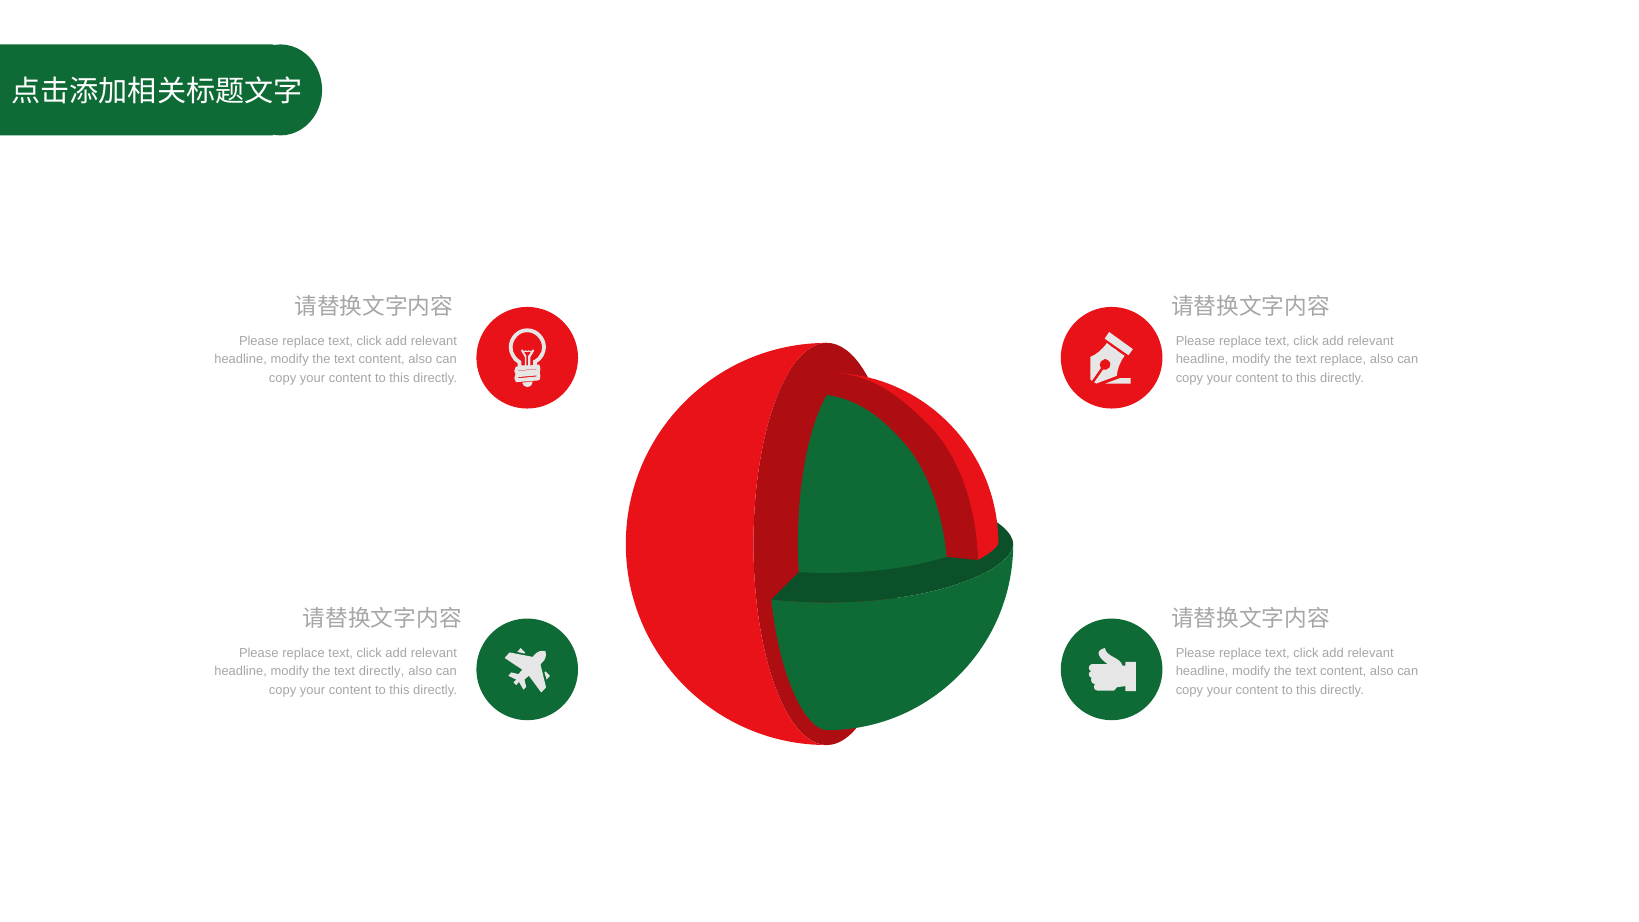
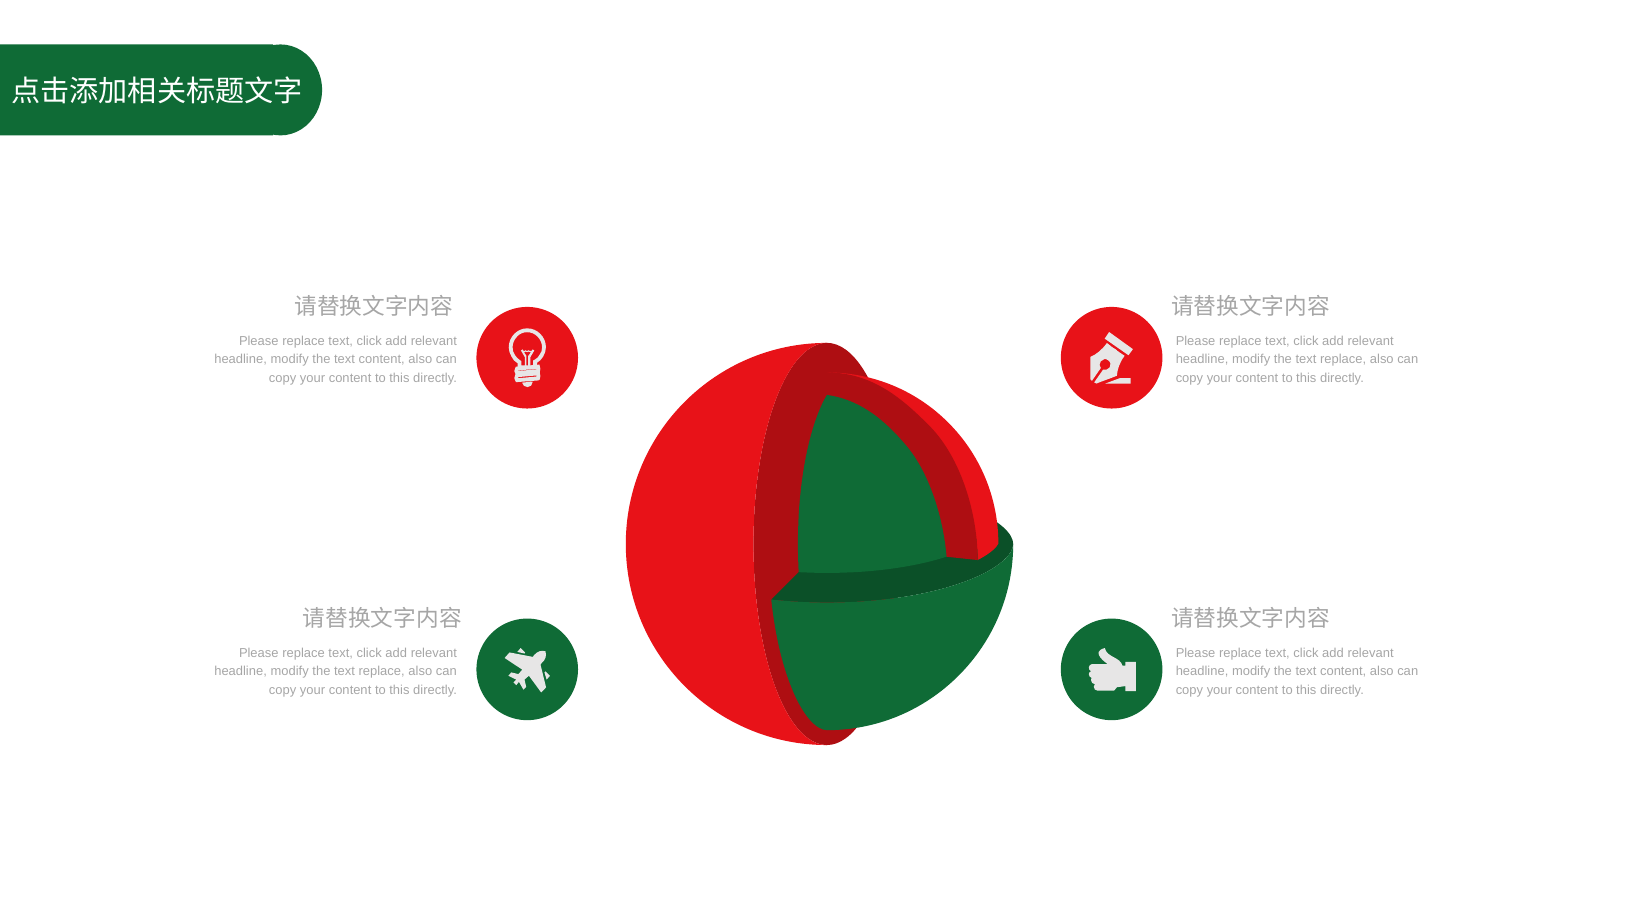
directly: directly -> replace (382, 671)
